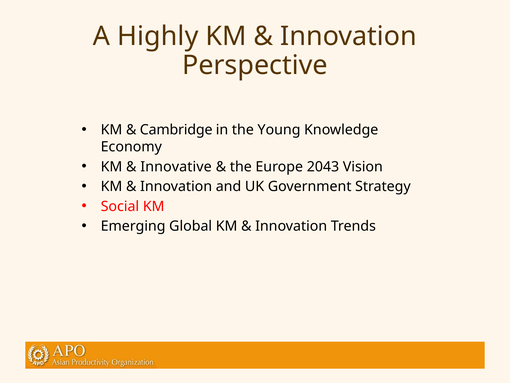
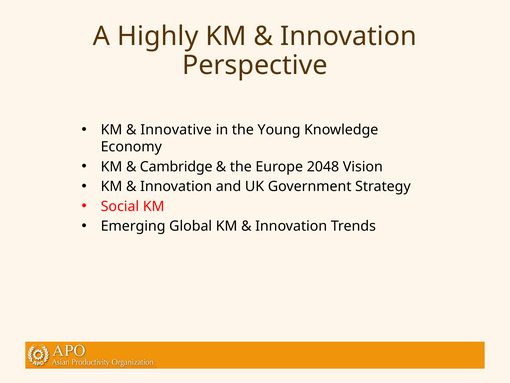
Cambridge: Cambridge -> Innovative (176, 130)
Innovative: Innovative -> Cambridge (176, 166)
2043: 2043 -> 2048 (323, 166)
